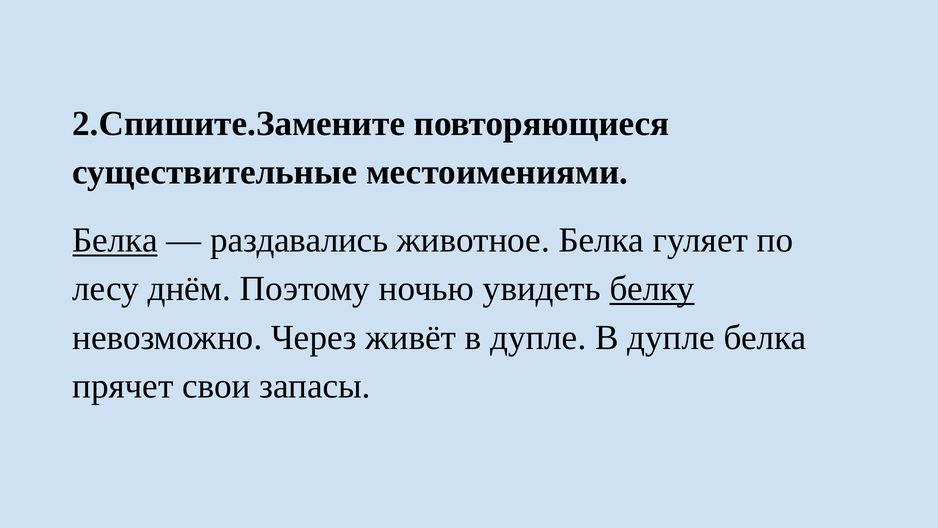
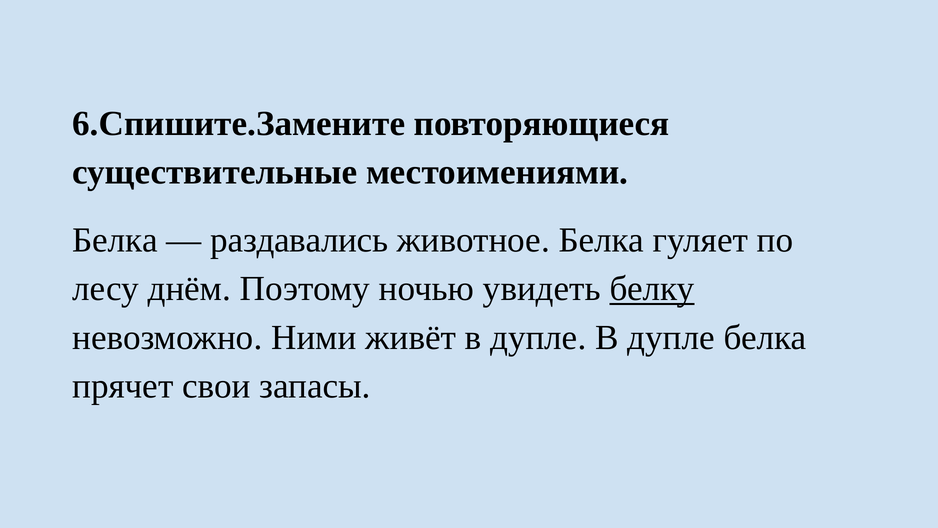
2.Спишите.Замените: 2.Спишите.Замените -> 6.Спишите.Замените (239, 123)
Белка underline: present -> none (115, 240)
Через: Через -> Ними (314, 337)
